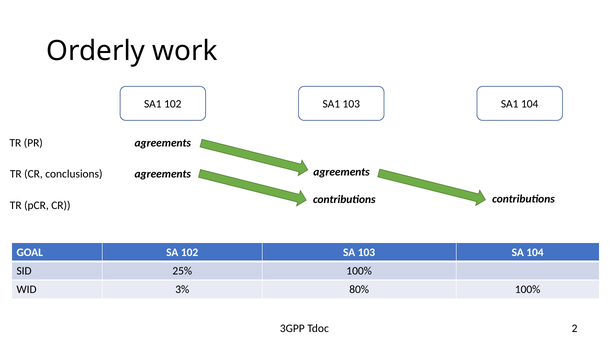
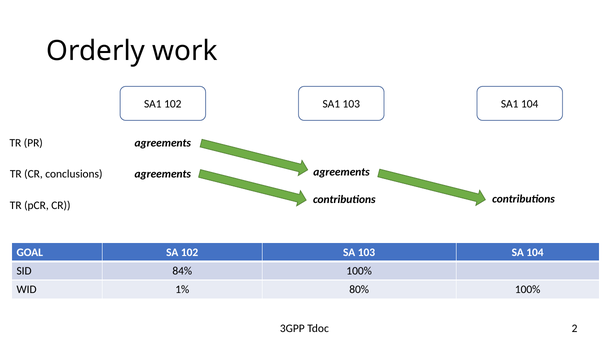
25%: 25% -> 84% (182, 270)
3%: 3% -> 1% (182, 289)
